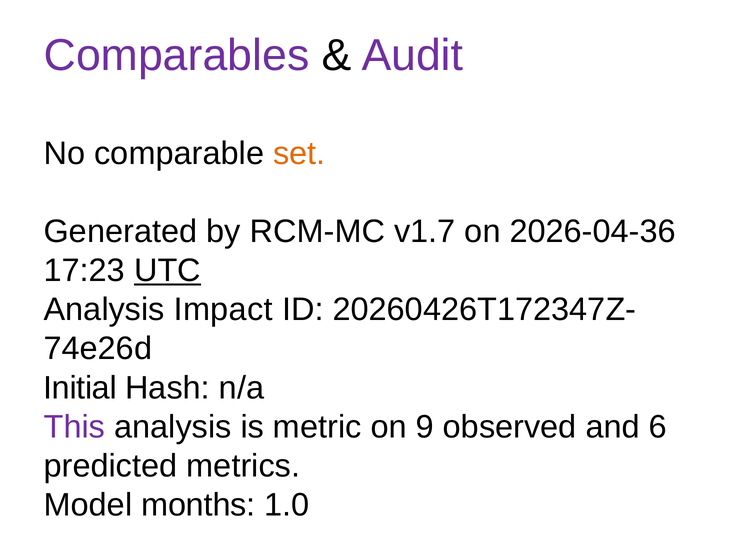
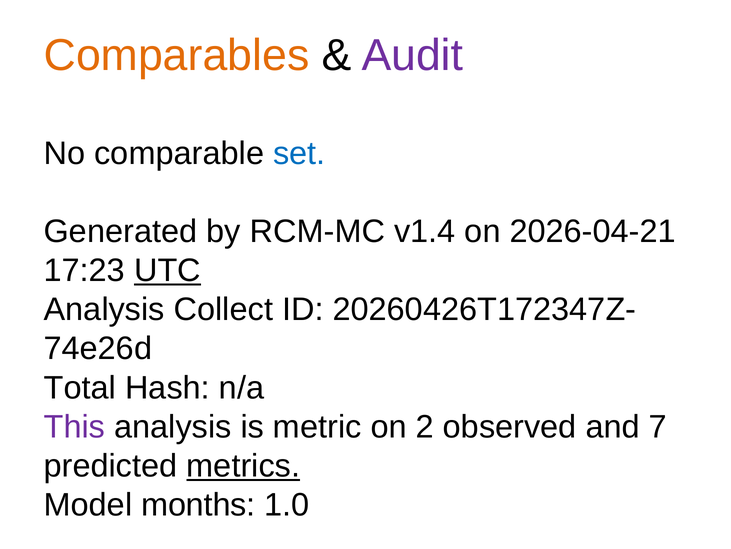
Comparables colour: purple -> orange (177, 55)
set colour: orange -> blue (299, 153)
v1.7: v1.7 -> v1.4 (425, 231)
2026-04-36: 2026-04-36 -> 2026-04-21 (593, 231)
Impact: Impact -> Collect (223, 309)
Initial: Initial -> Total (80, 387)
9: 9 -> 2 (425, 426)
6: 6 -> 7 (658, 426)
metrics underline: none -> present (243, 465)
